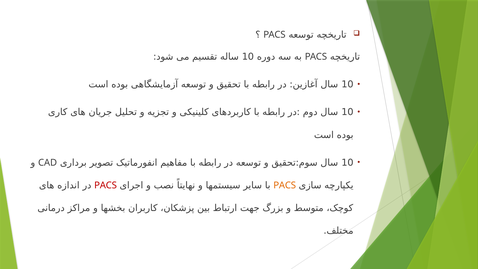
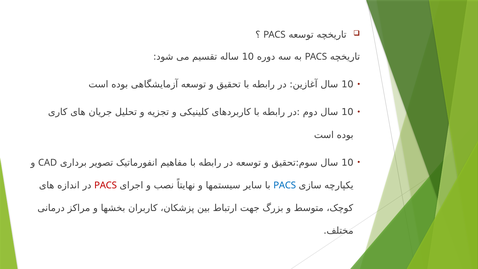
PACS colour: orange -> blue (285, 185)
